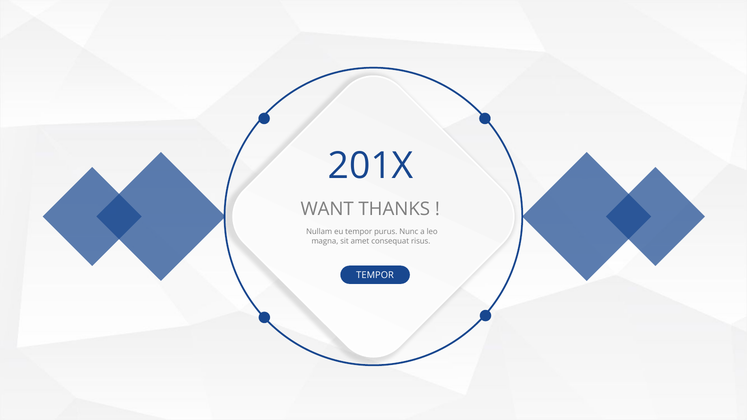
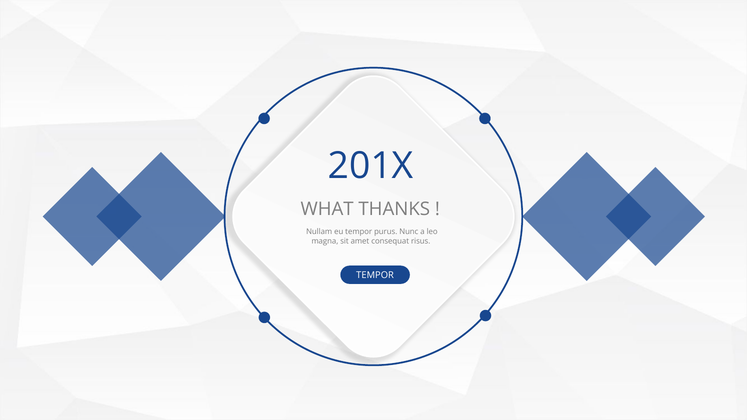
WANT: WANT -> WHAT (327, 209)
